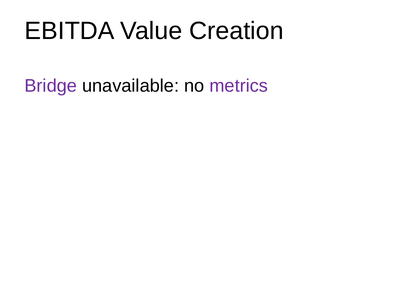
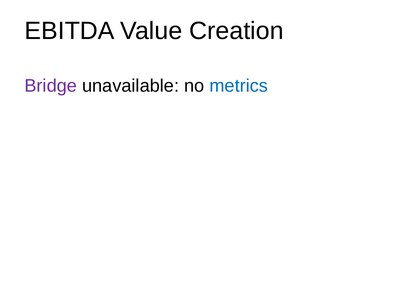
metrics colour: purple -> blue (239, 86)
